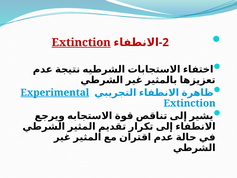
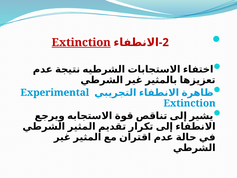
Experimental underline: present -> none (55, 92)
